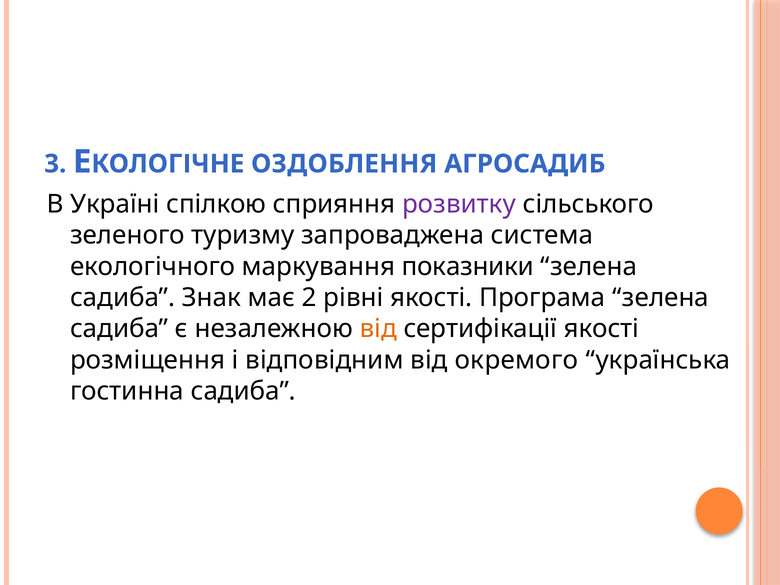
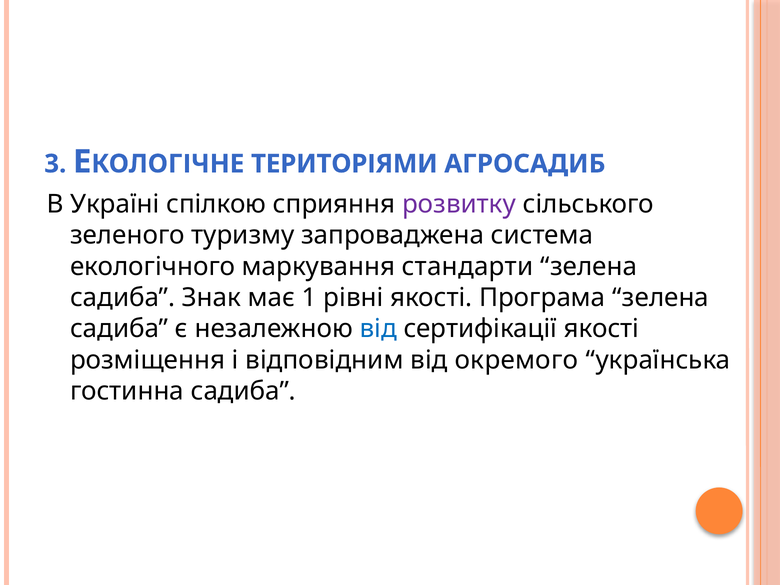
ОЗДОБЛЕННЯ: ОЗДОБЛЕННЯ -> ТЕРИТОРІЯМИ (344, 164)
показники: показники -> стандарти (468, 266)
2: 2 -> 1 (309, 298)
від colour: orange -> blue (378, 329)
